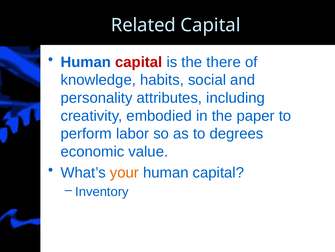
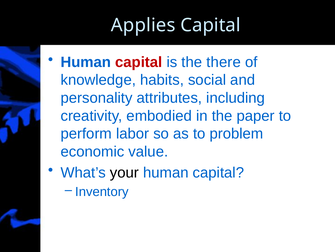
Related: Related -> Applies (143, 25)
degrees: degrees -> problem (236, 133)
your colour: orange -> black (124, 172)
